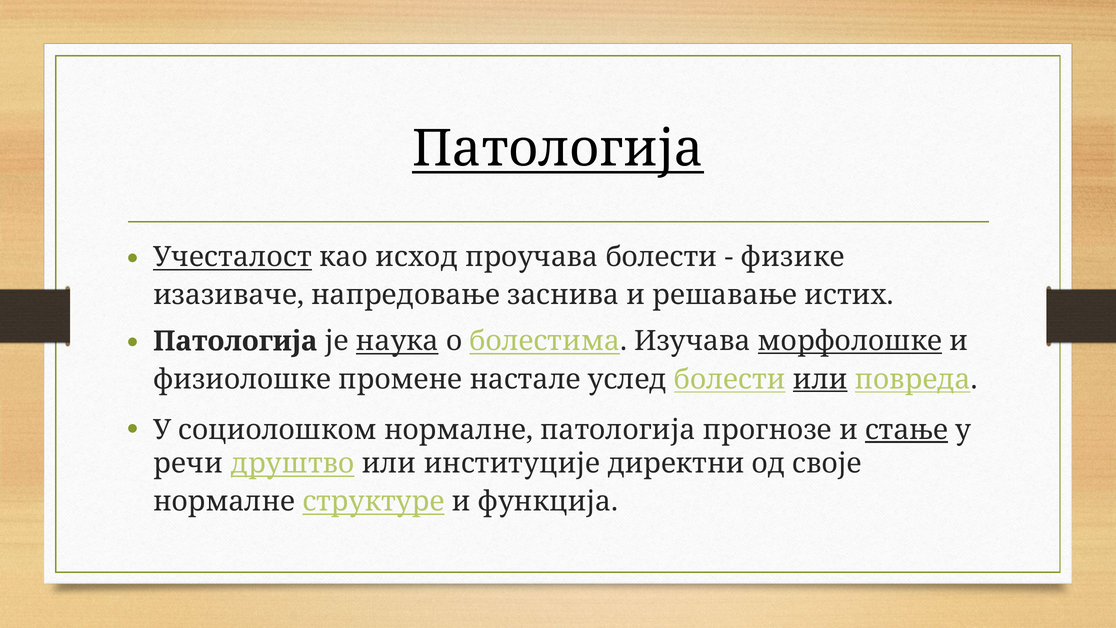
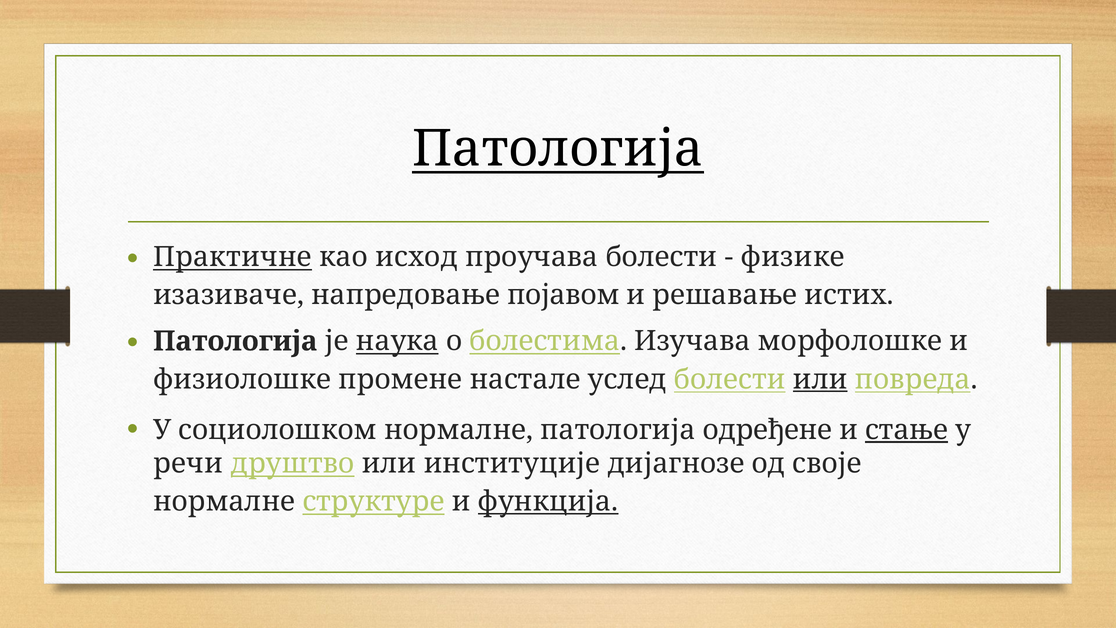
Учесталост: Учесталост -> Практичне (232, 257)
заснива: заснива -> појавом (563, 295)
морфолошке underline: present -> none (850, 341)
прогнозе: прогнозе -> одређене (768, 430)
директни: директни -> дијагнозе (676, 463)
функција underline: none -> present (548, 501)
